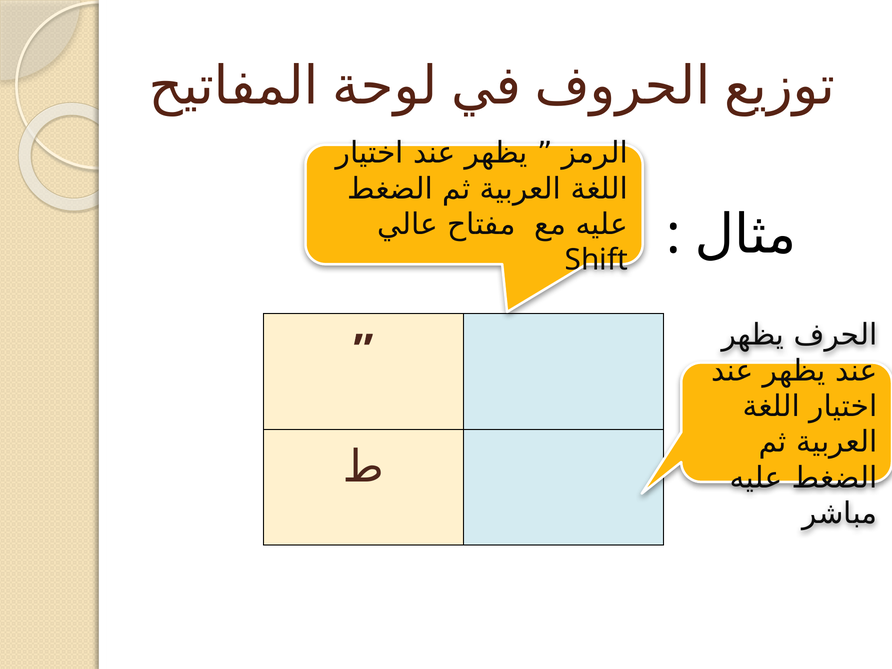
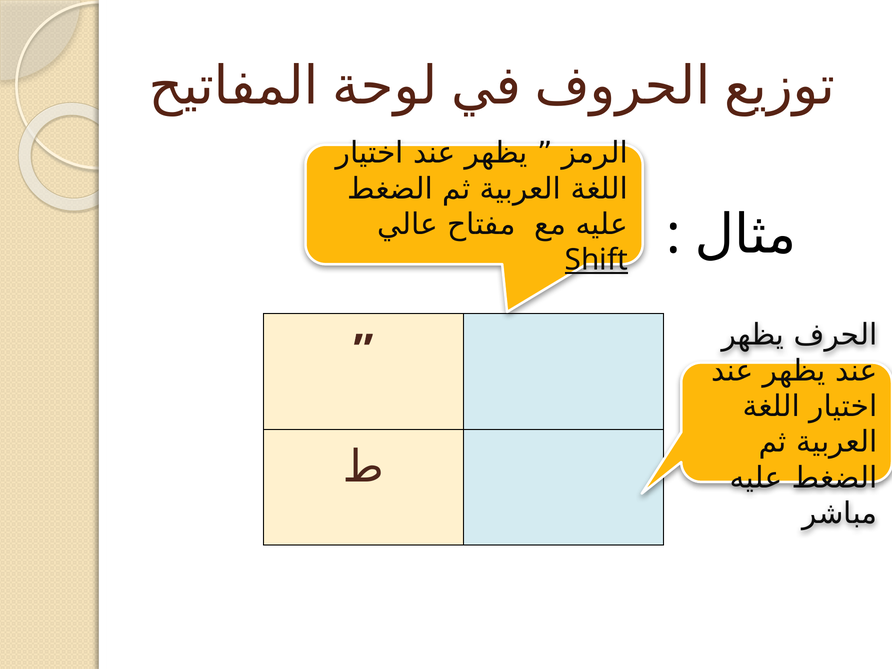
Shift underline: none -> present (596, 260)
